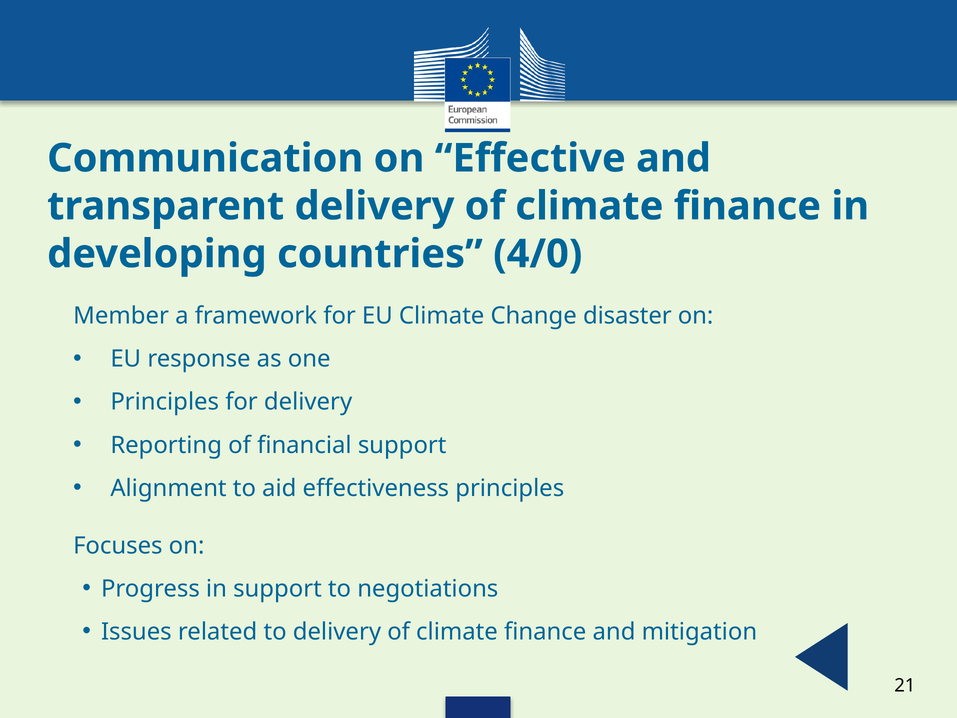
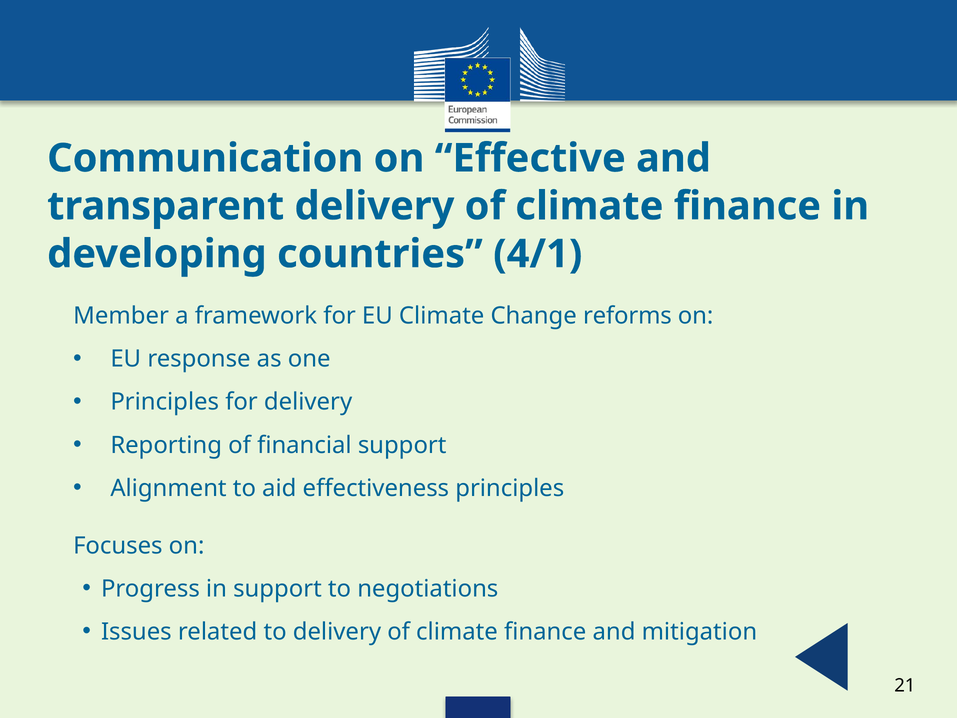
4/0: 4/0 -> 4/1 (538, 254)
disaster: disaster -> reforms (627, 316)
